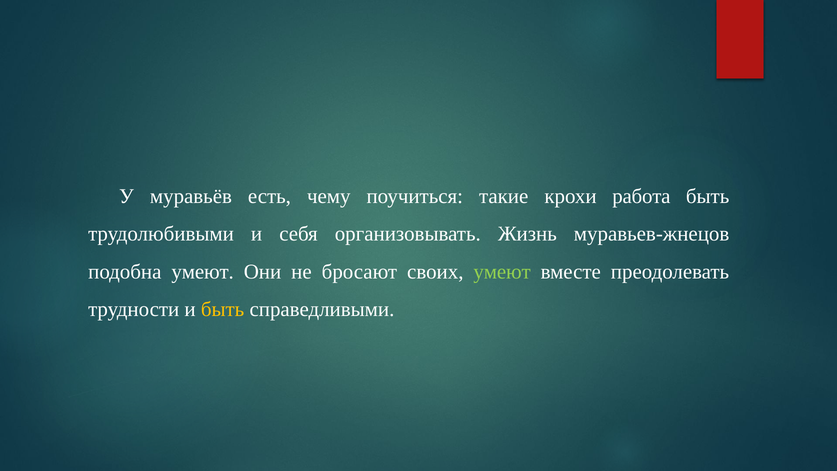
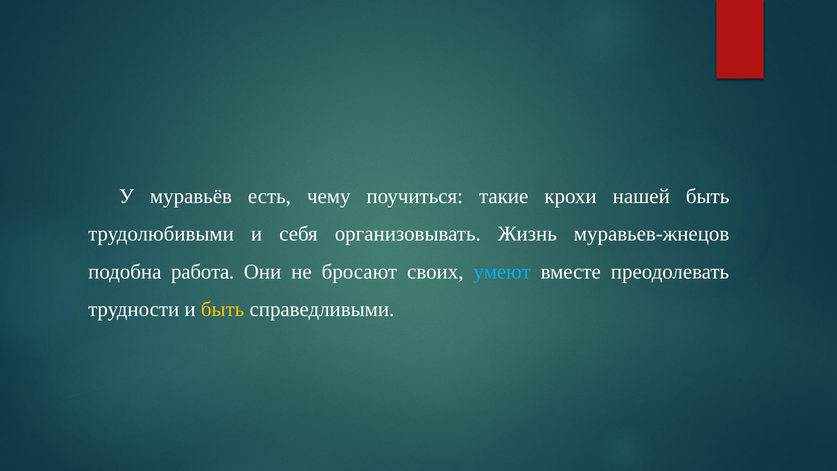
работа: работа -> нашей (641, 196)
подобна умеют: умеют -> работа (203, 272)
умеют colour: light green -> light blue (502, 272)
